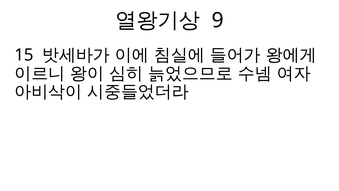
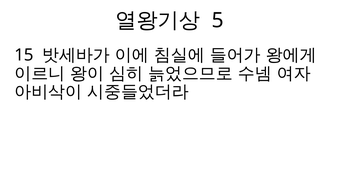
9: 9 -> 5 (218, 20)
